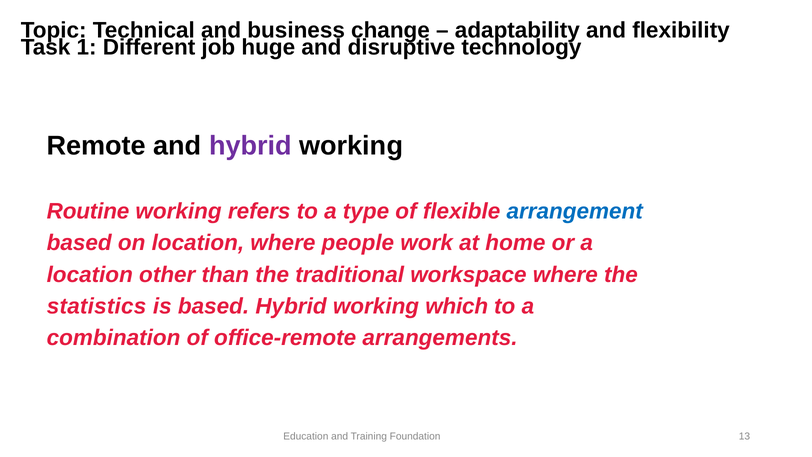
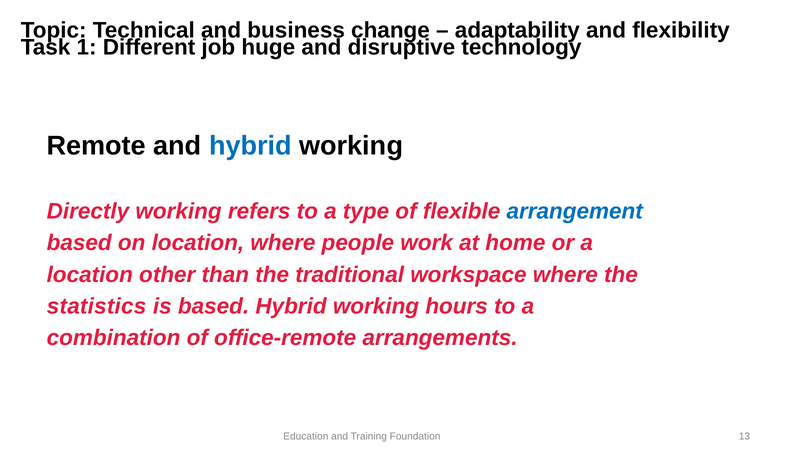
hybrid colour: purple -> blue (250, 146)
Routine: Routine -> Directly (88, 211)
which: which -> hours (457, 306)
